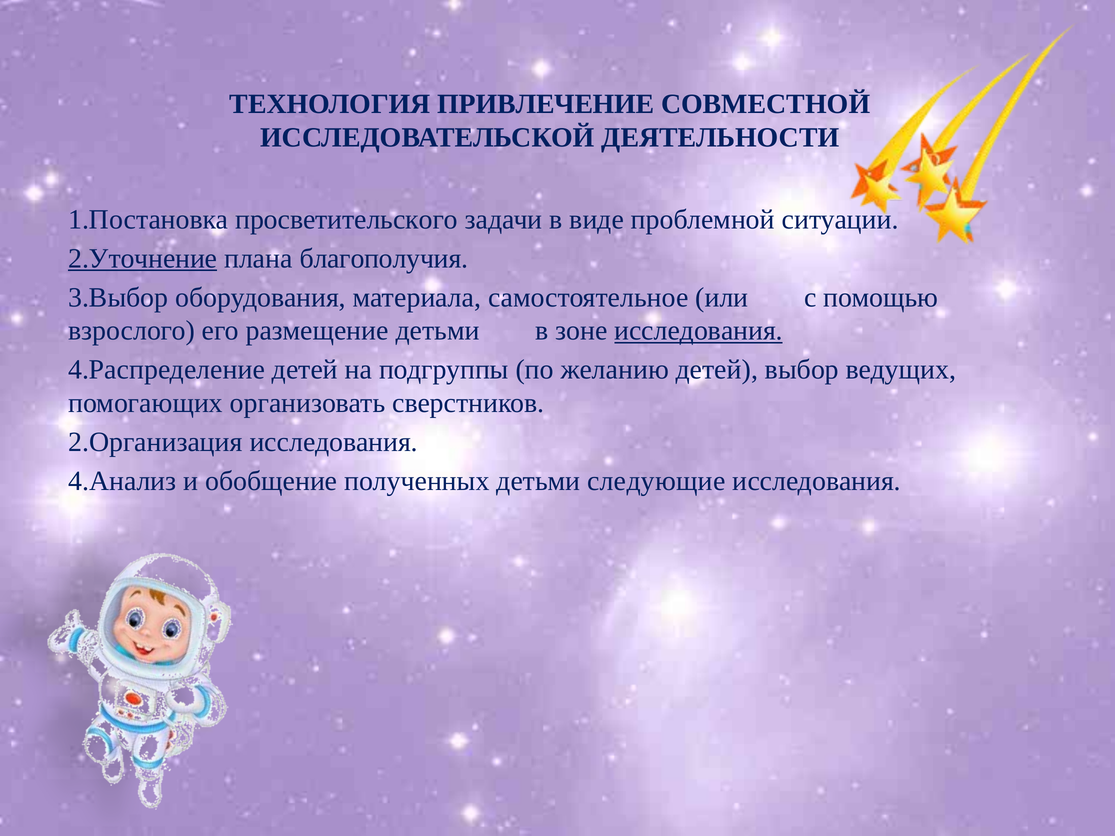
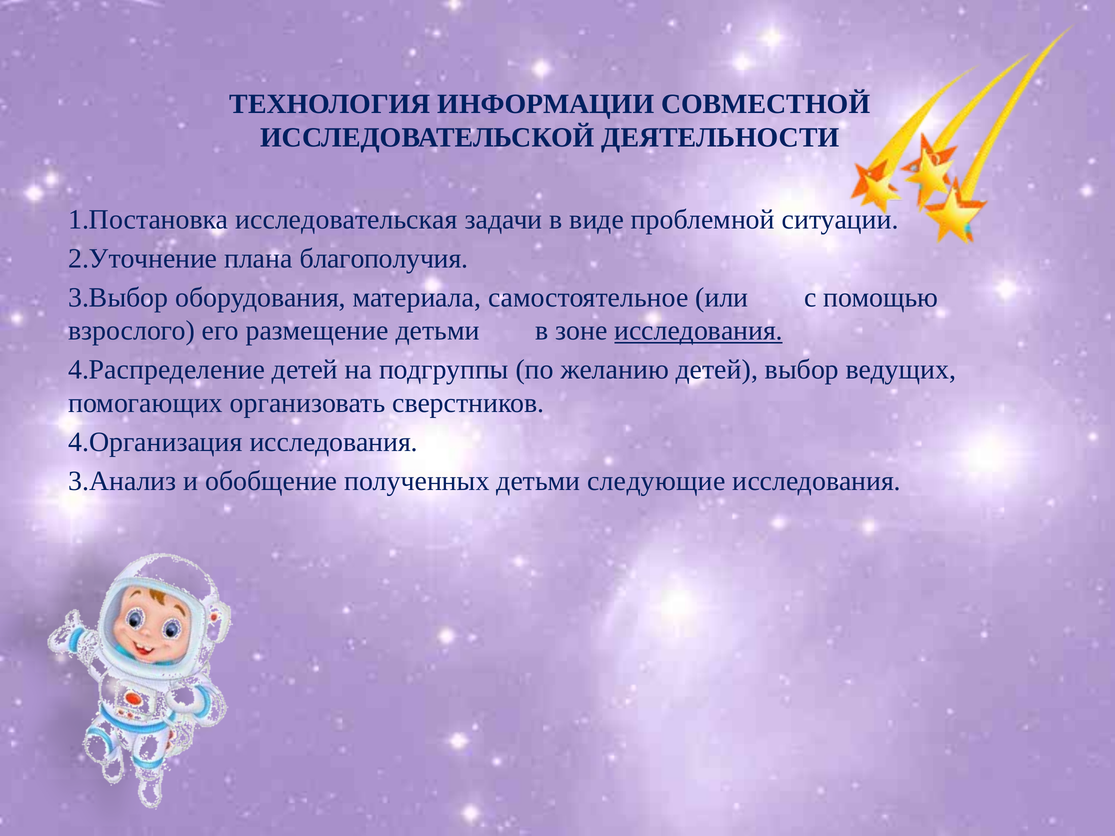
ПРИВЛЕЧЕНИЕ: ПРИВЛЕЧЕНИЕ -> ИНФОРМАЦИИ (546, 104)
просветительского: просветительского -> исследовательская (346, 219)
2.Уточнение underline: present -> none (143, 258)
2.Организация: 2.Организация -> 4.Организация (155, 442)
4.Анализ: 4.Анализ -> 3.Анализ (122, 481)
